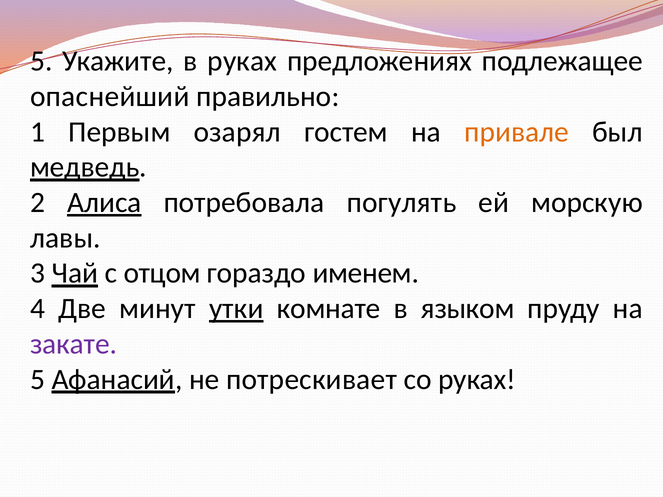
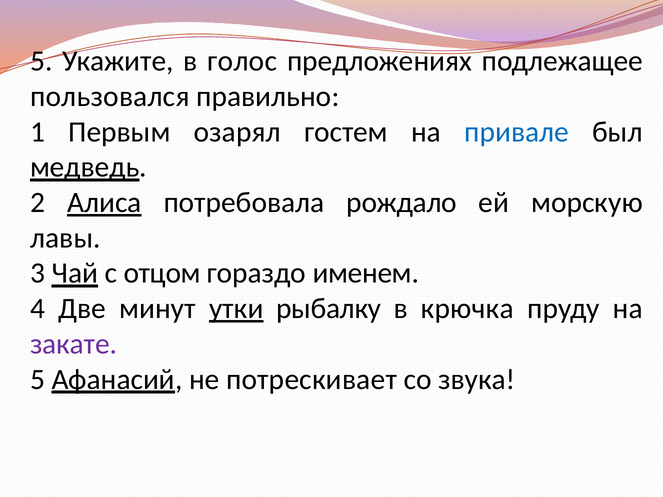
в руках: руках -> голос (242, 61)
опаснейший: опаснейший -> пользовался (110, 97)
привале colour: orange -> blue (517, 132)
погулять: погулять -> рождало (402, 203)
комнате: комнате -> рыбалку (329, 309)
языком: языком -> крючка (467, 309)
со руках: руках -> звука (477, 379)
